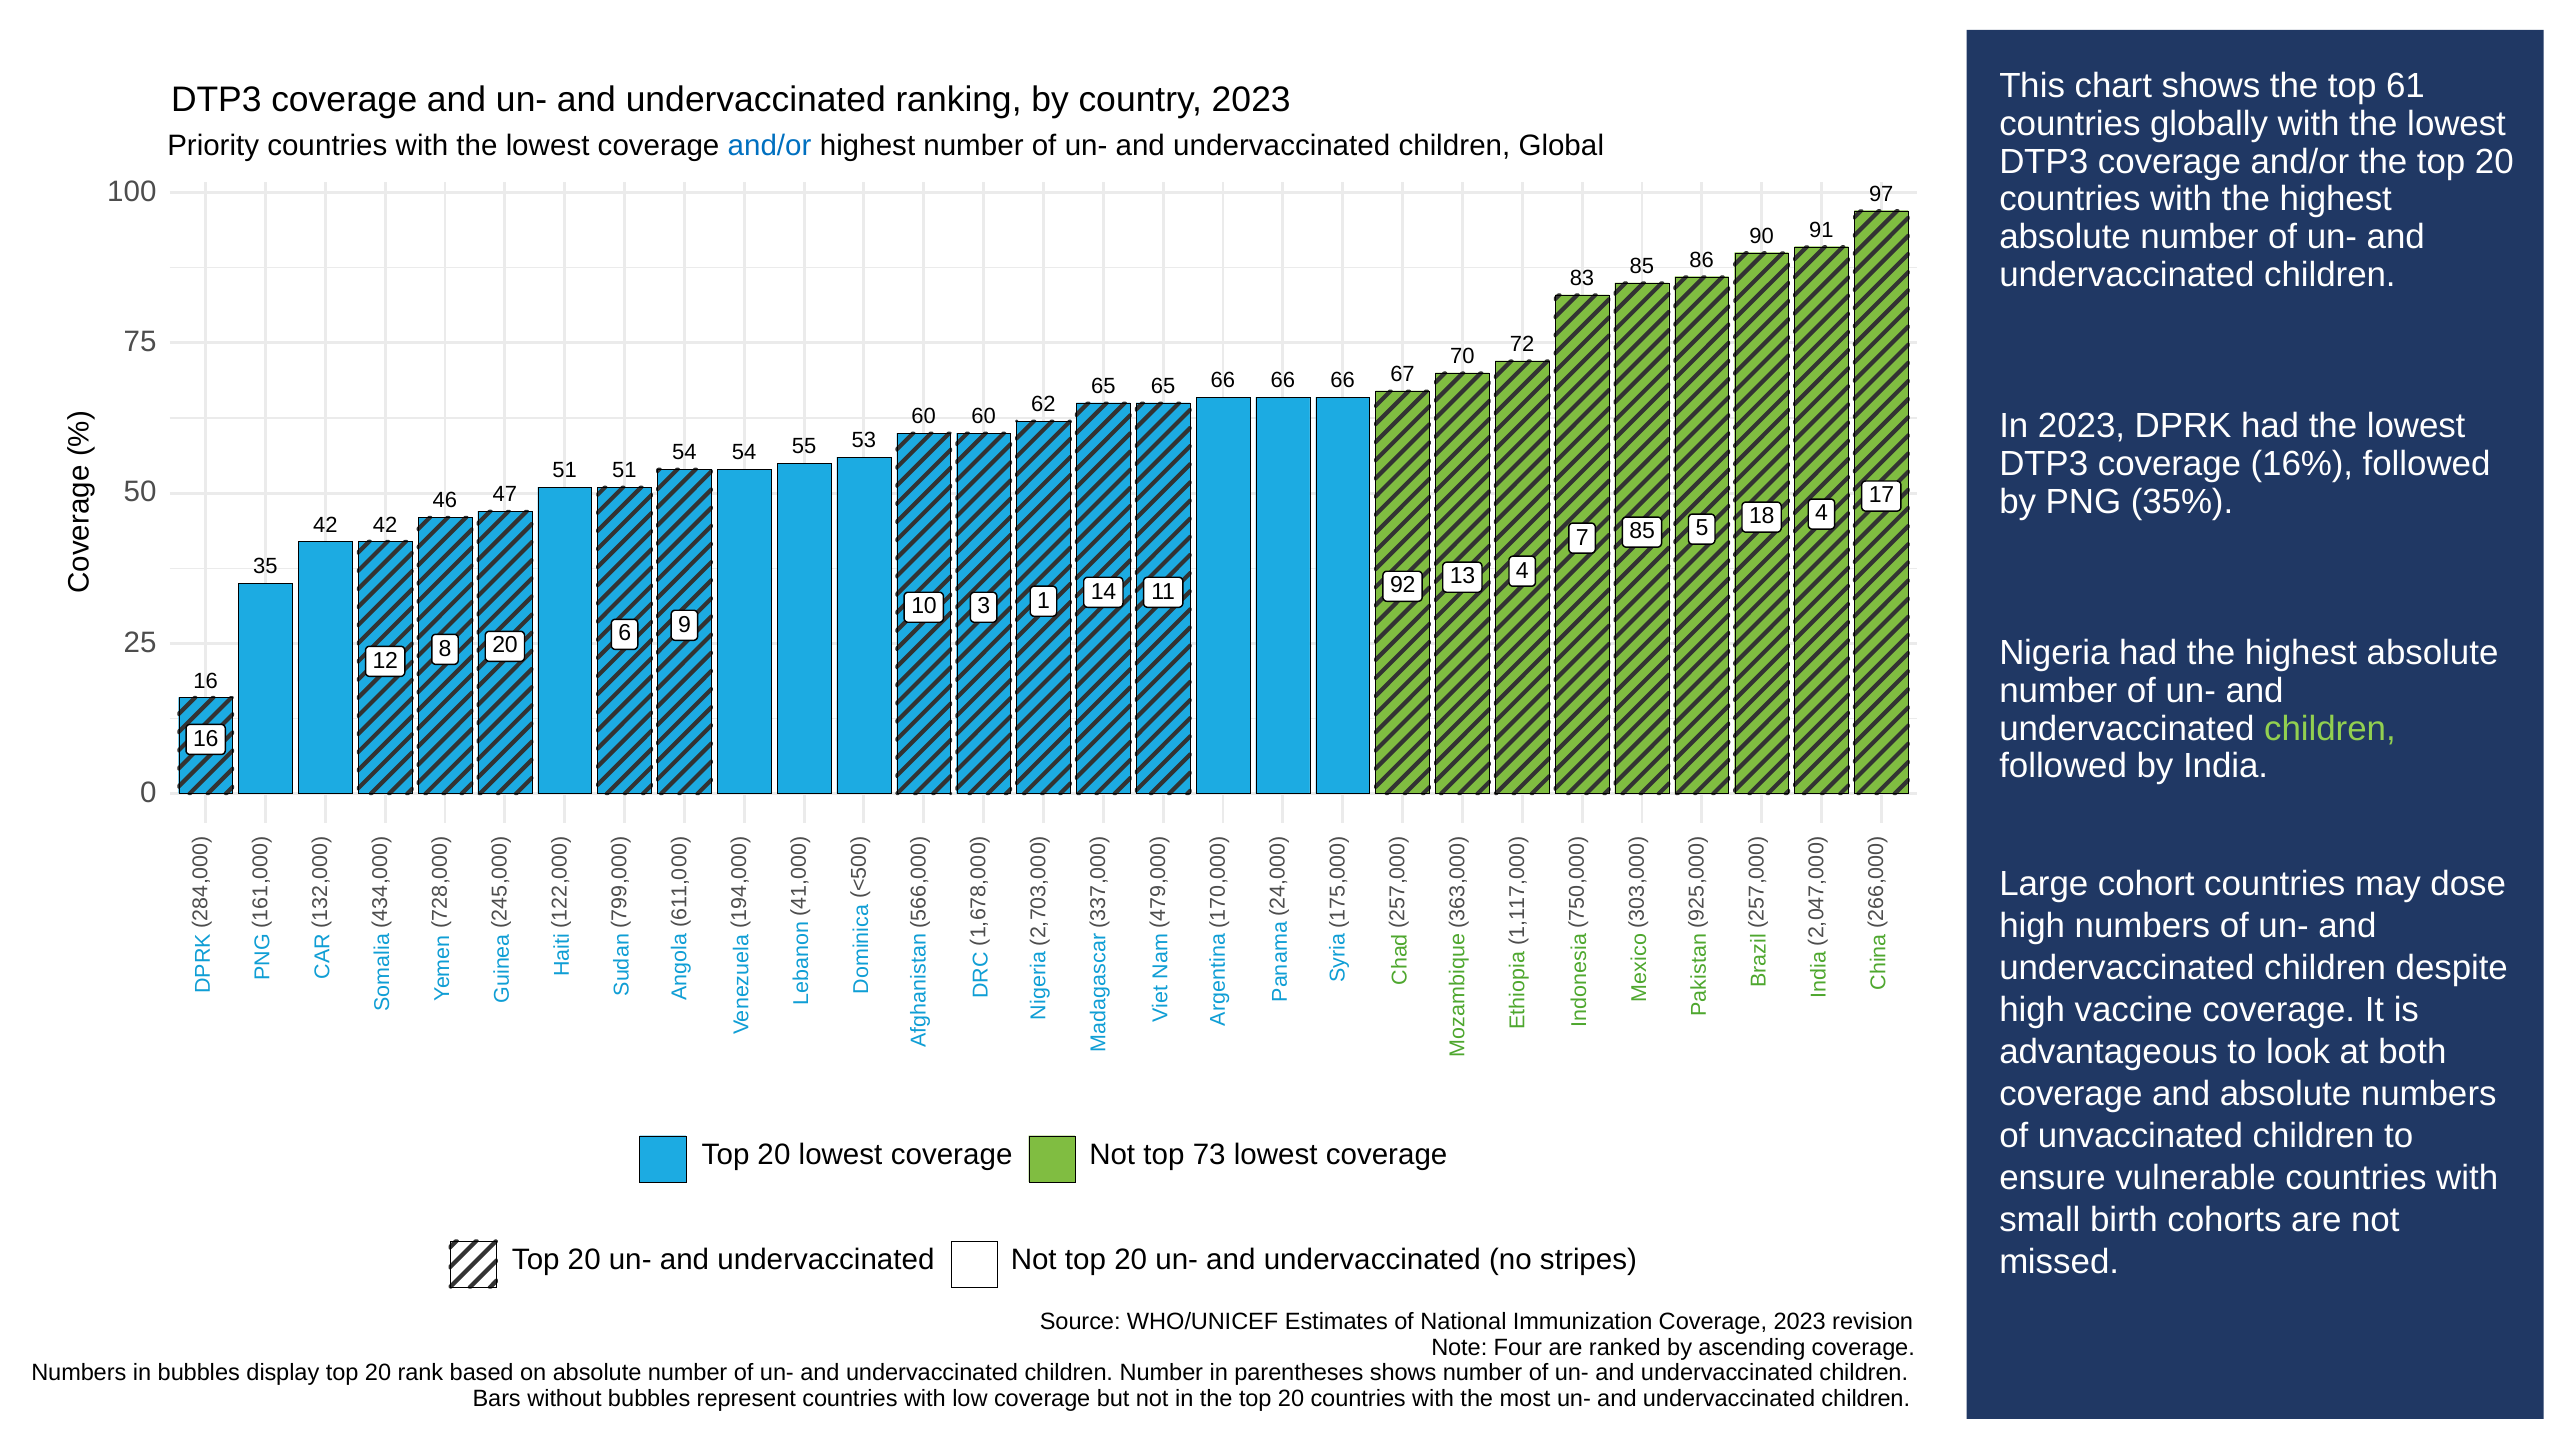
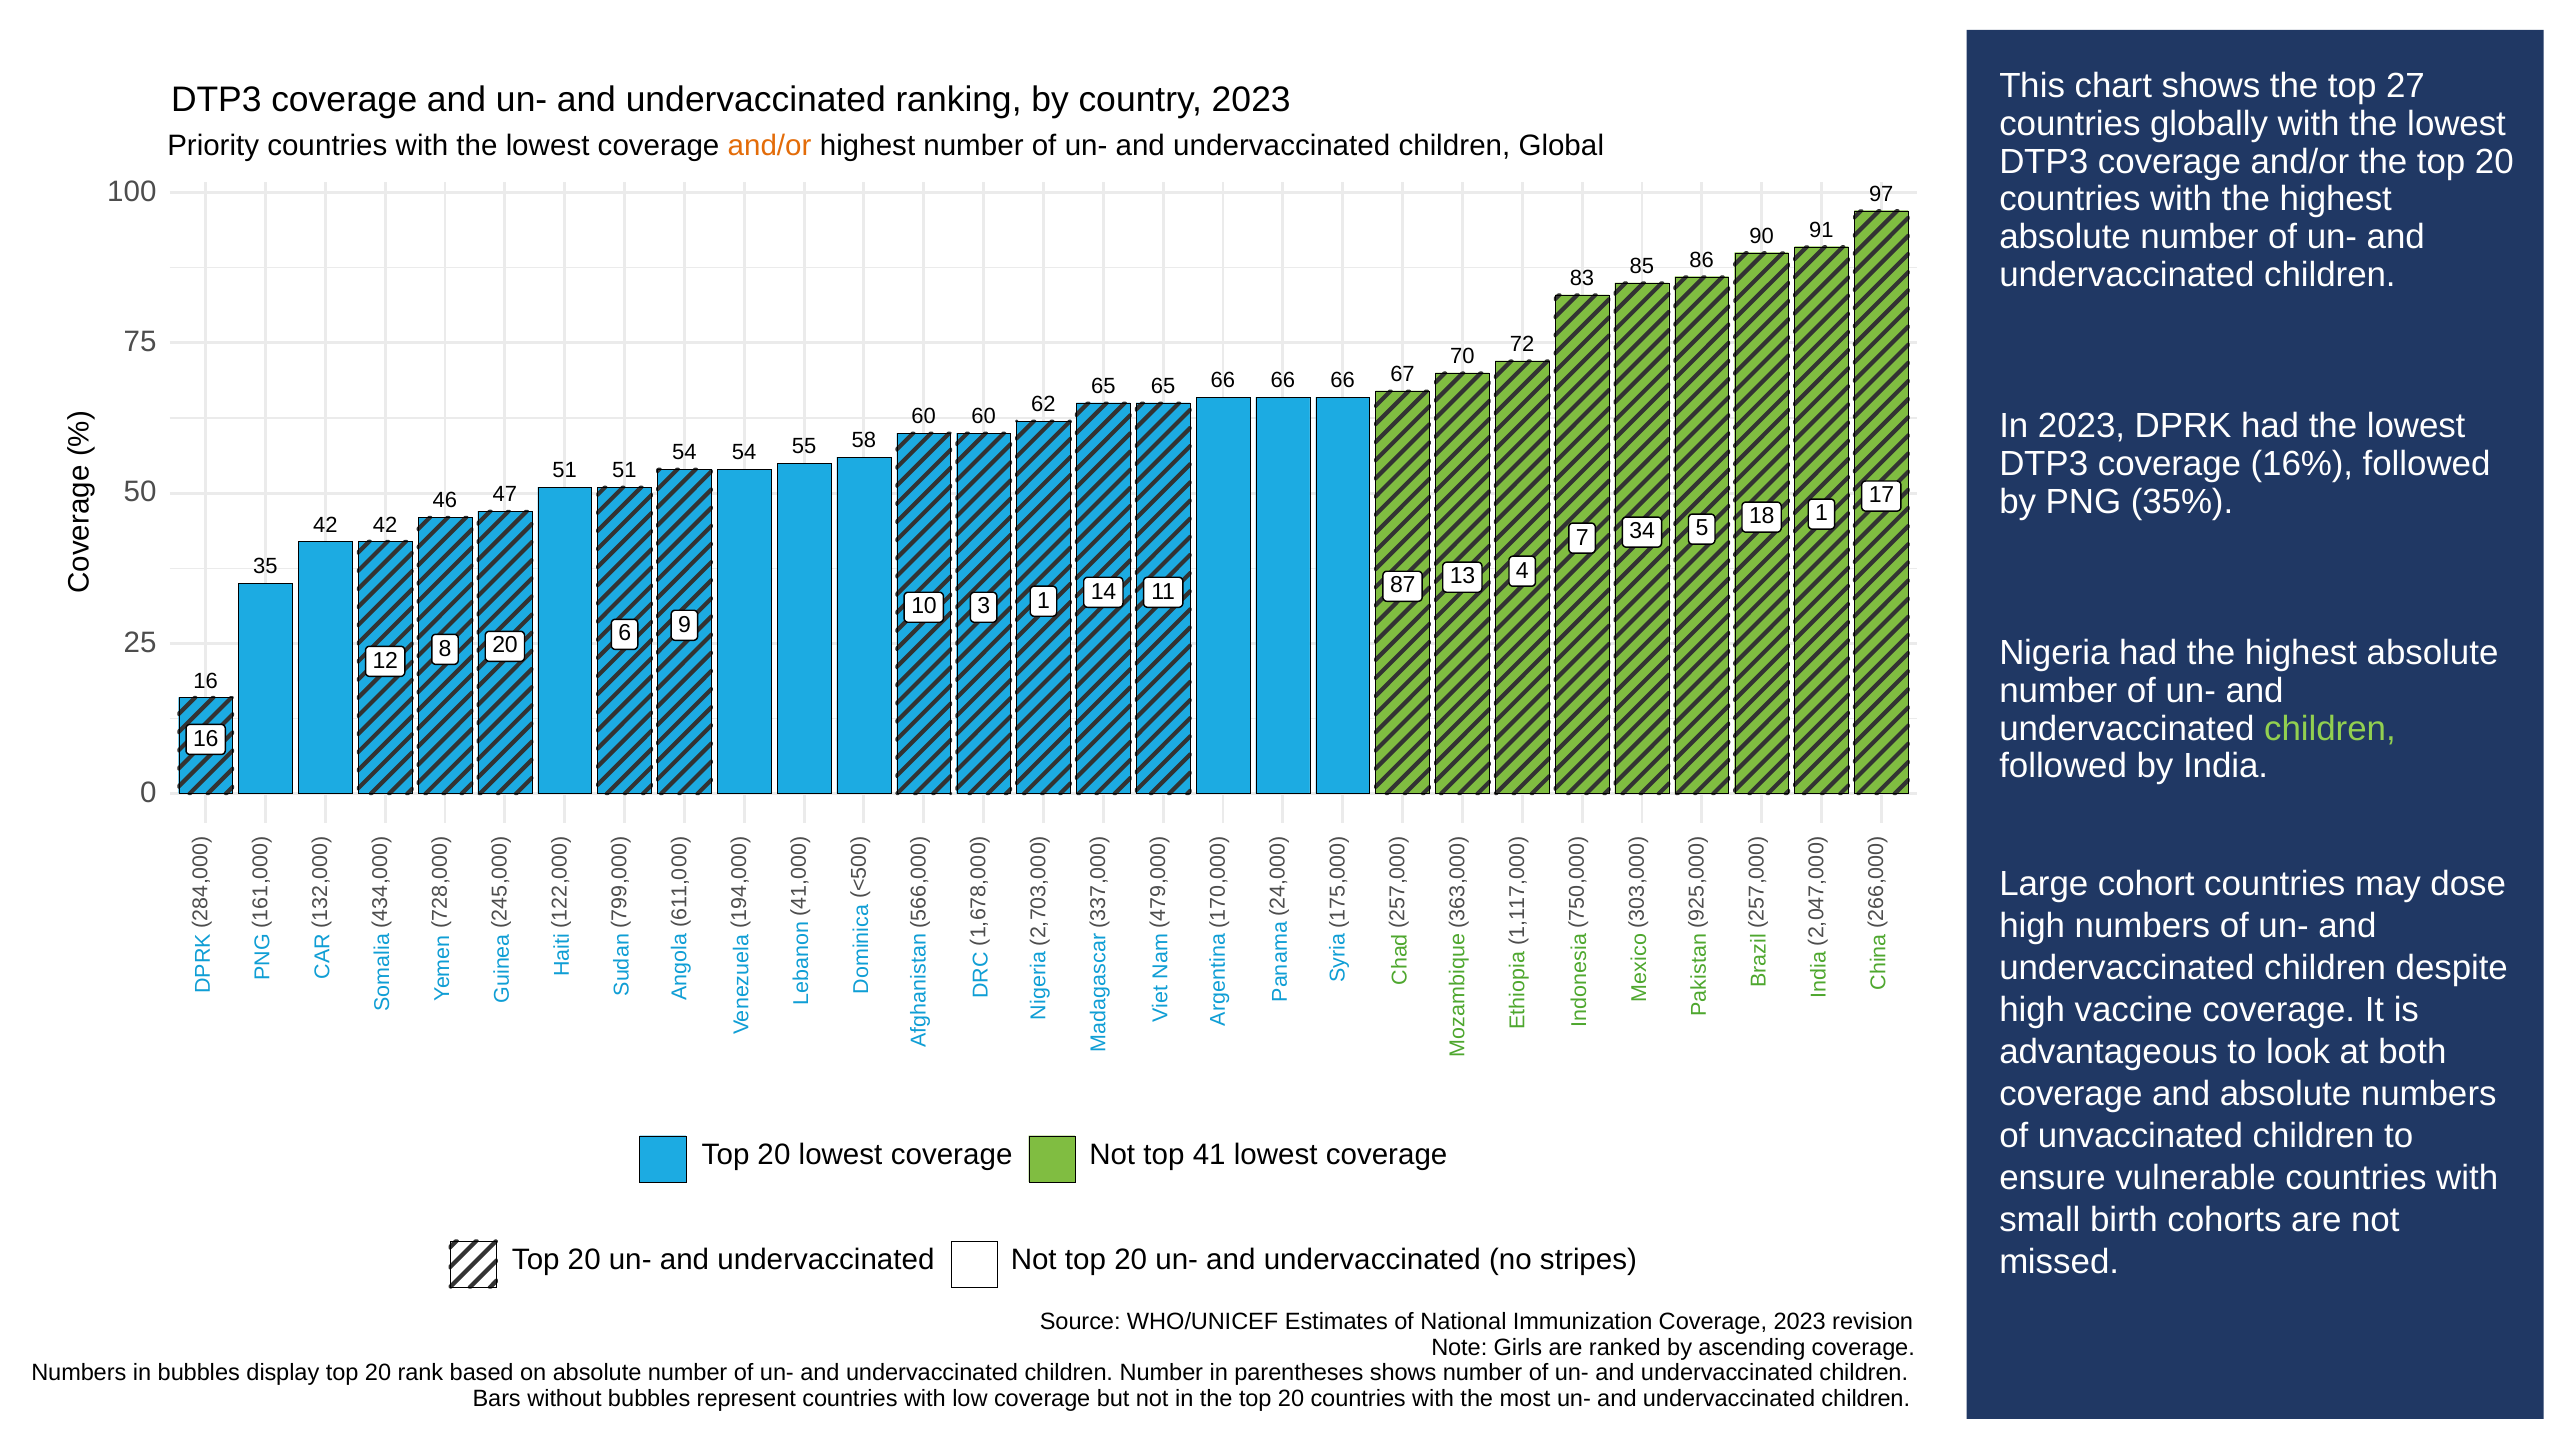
61: 61 -> 27 (2405, 86)
and/or colour: blue -> orange (770, 146)
53: 53 -> 58 (864, 441)
18 4: 4 -> 1 (1822, 513)
7 85: 85 -> 34 (1642, 531)
92: 92 -> 87 (1403, 585)
73: 73 -> 41 (1209, 1155)
Four: Four -> Girls (1518, 1347)
